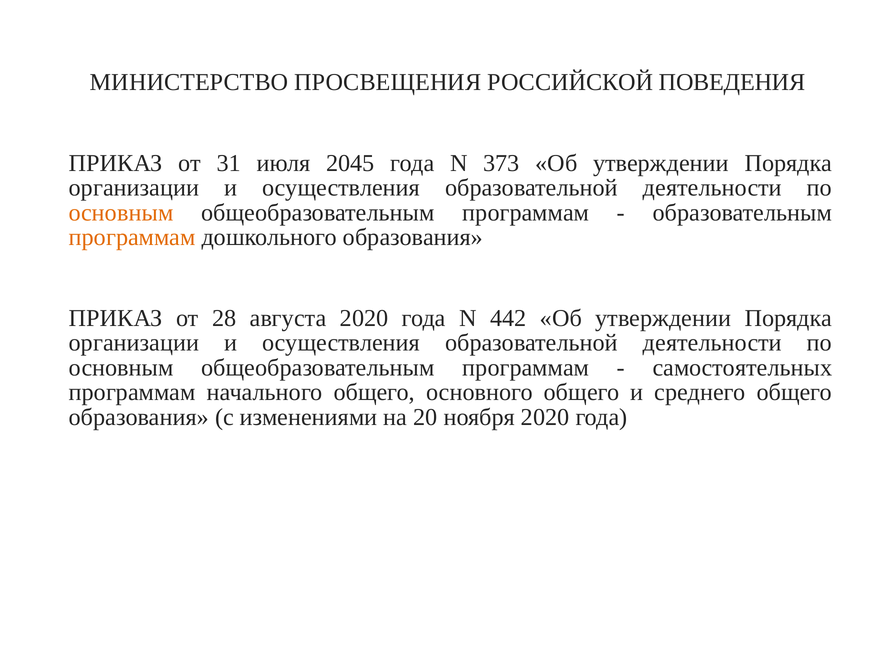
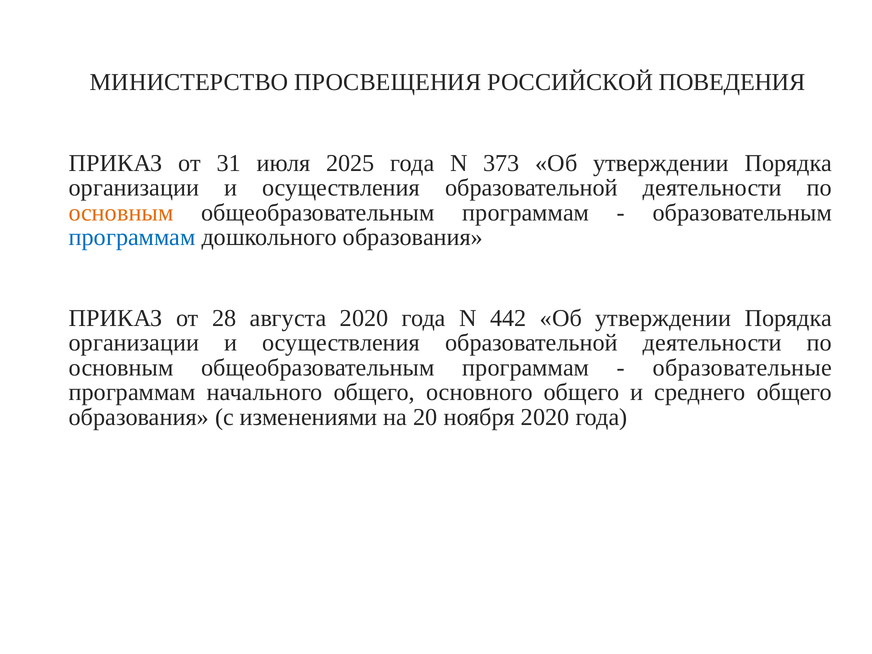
2045: 2045 -> 2025 (350, 163)
программам colour: orange -> blue (132, 237)
самостоятельных: самостоятельных -> образовательные (742, 368)
